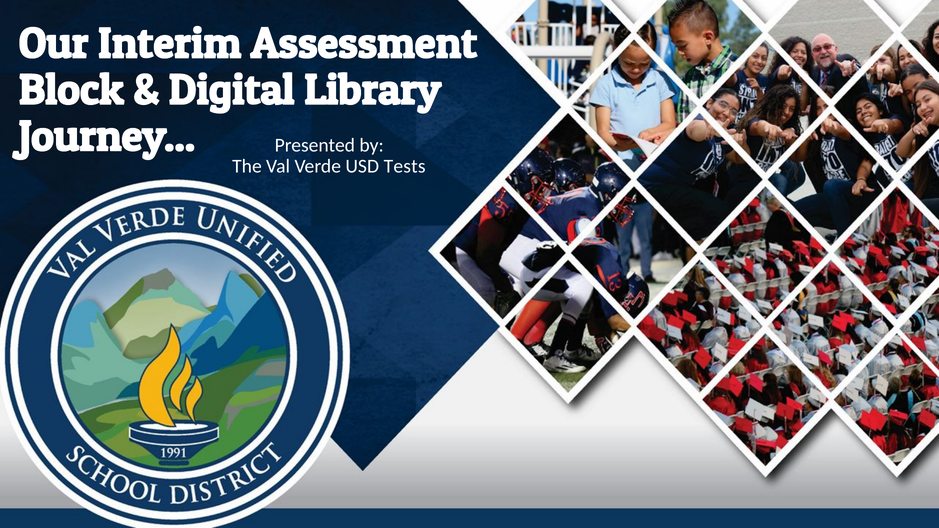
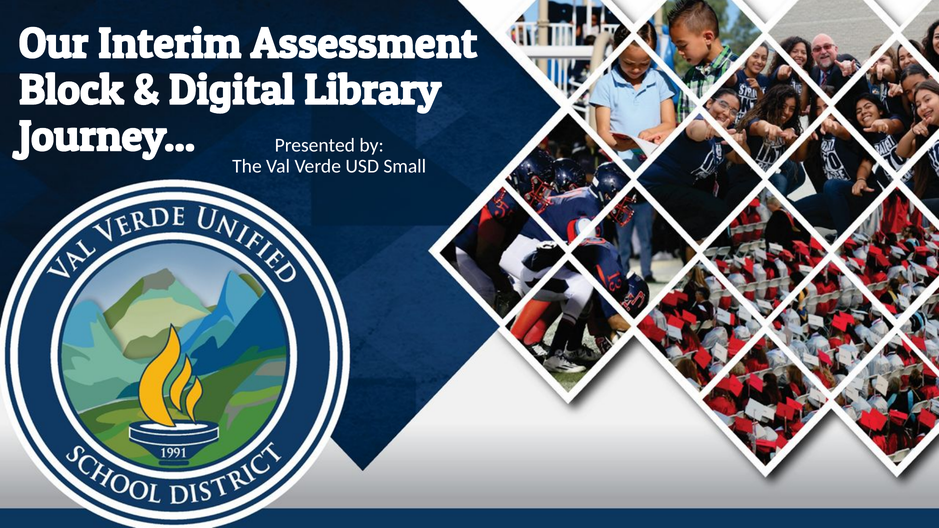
Tests: Tests -> Small (405, 166)
